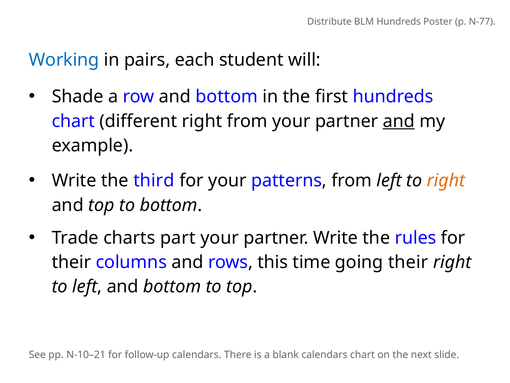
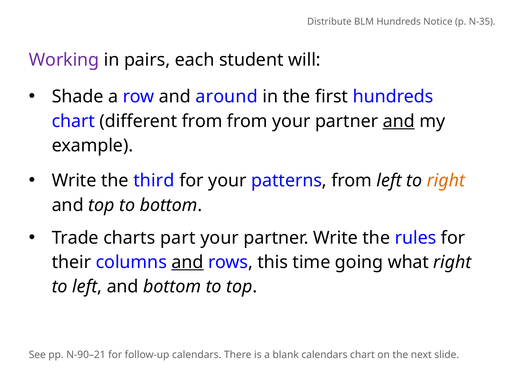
Poster: Poster -> Notice (438, 22)
N-77: N-77 -> N-35 (482, 22)
Working colour: blue -> purple (64, 60)
row and bottom: bottom -> around (227, 97)
different right: right -> from (202, 121)
and underline: none -> present (188, 262)
going their: their -> what (408, 262)
N-10–21: N-10–21 -> N-90–21 (86, 354)
